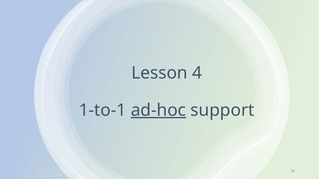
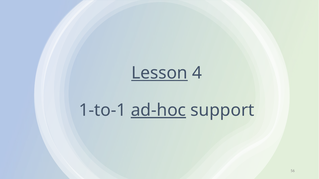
Lesson underline: none -> present (159, 73)
